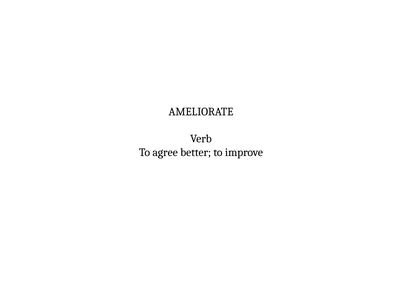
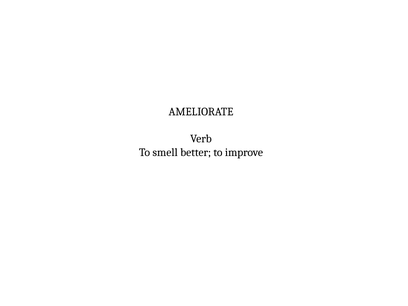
agree: agree -> smell (165, 152)
